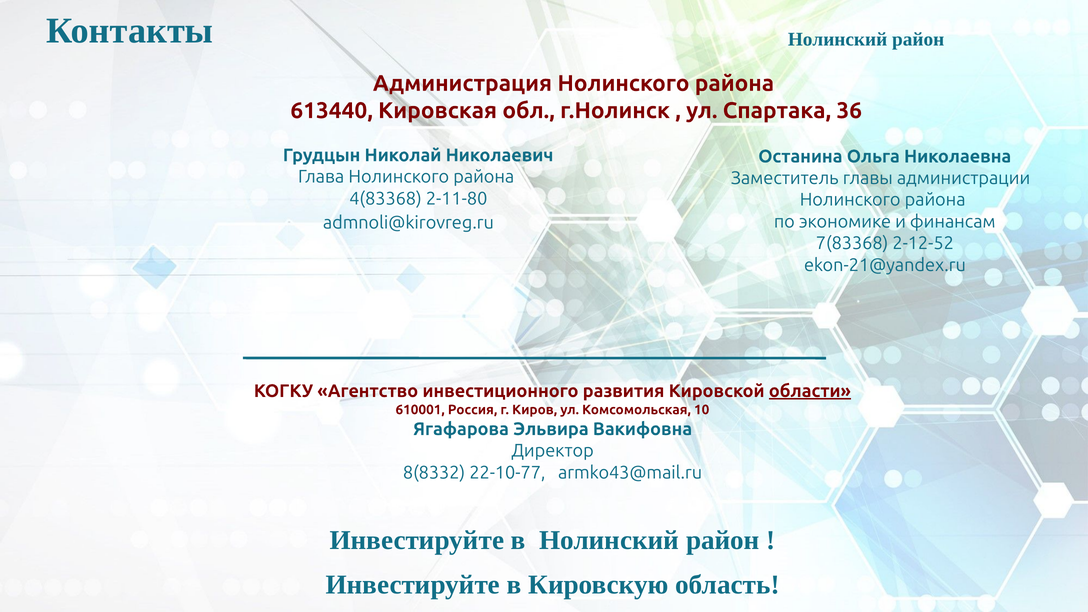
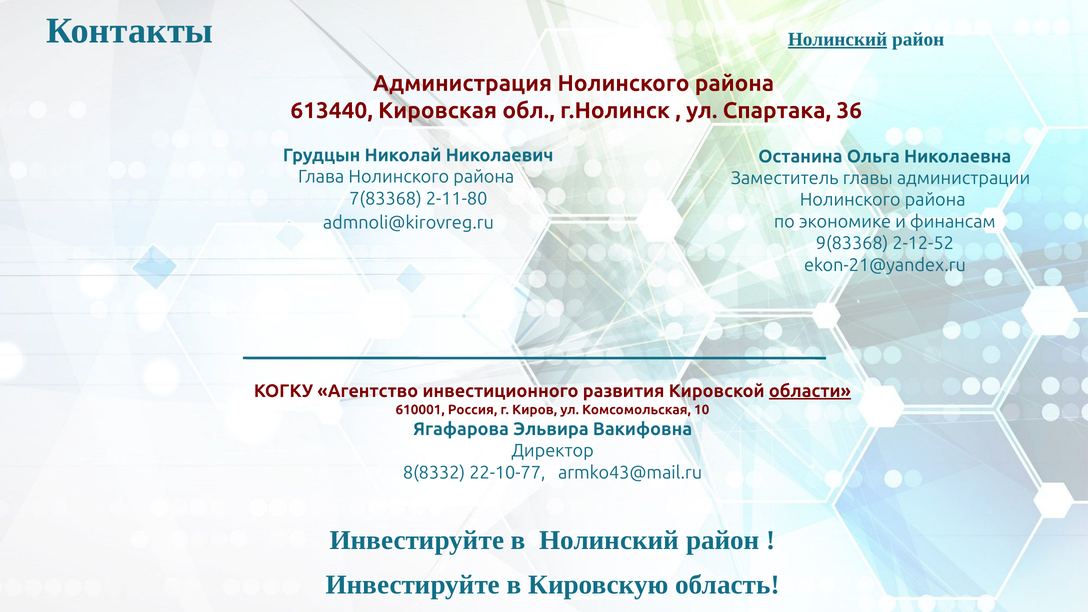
Нолинский underline: none -> present (838, 39)
4(83368: 4(83368 -> 7(83368 (386, 199)
7(83368: 7(83368 -> 9(83368 (852, 243)
